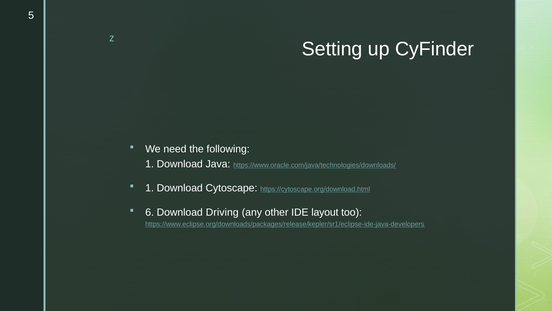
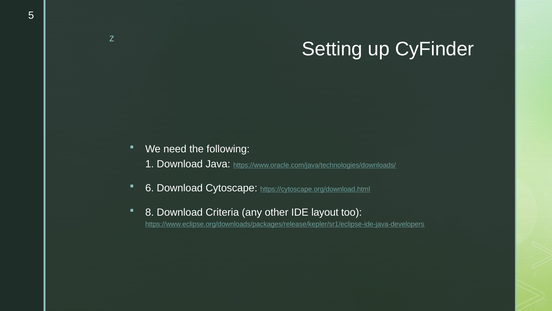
1: 1 -> 6 (150, 188)
6: 6 -> 8 (150, 212)
Driving: Driving -> Criteria (222, 212)
